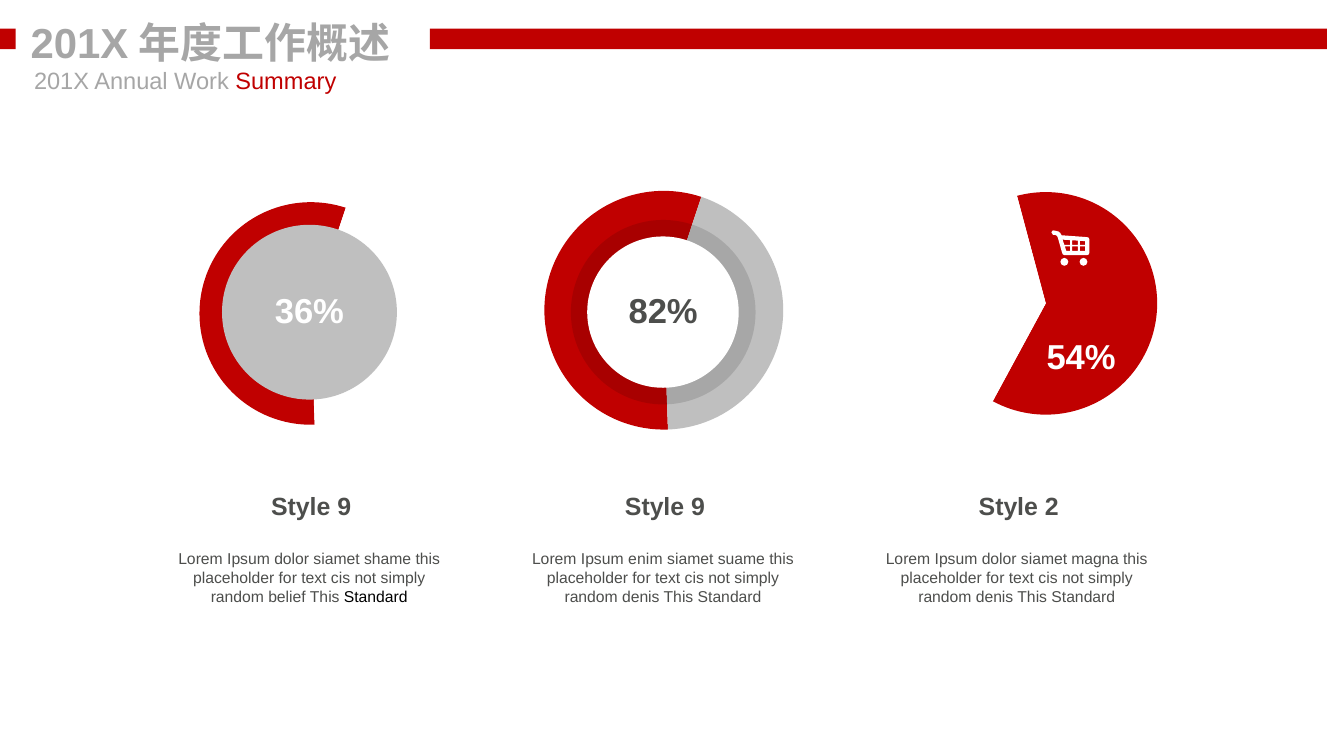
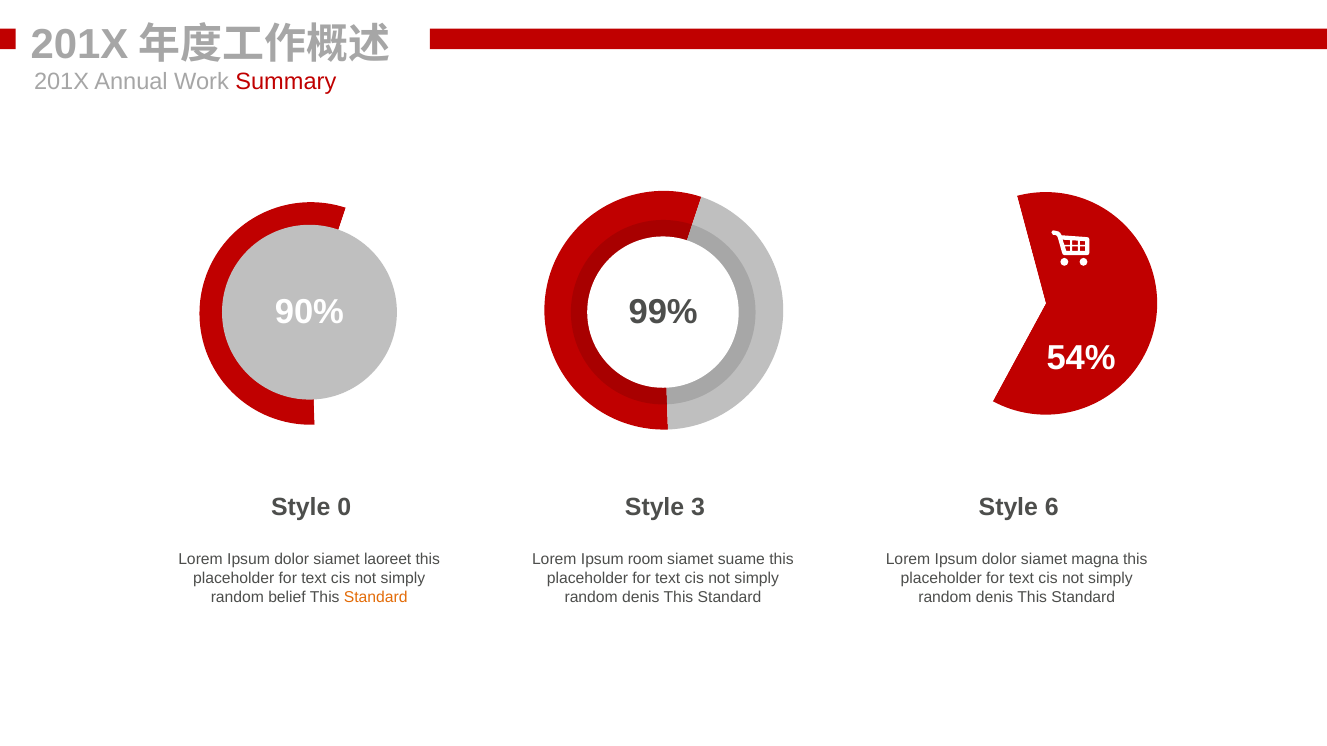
36%: 36% -> 90% (309, 312)
82%: 82% -> 99% (663, 312)
9: 9 -> 0 (344, 508)
9: 9 -> 3 (698, 508)
2: 2 -> 6 (1052, 508)
shame: shame -> laoreet (388, 560)
enim: enim -> room (646, 560)
Standard colour: black -> orange (376, 598)
